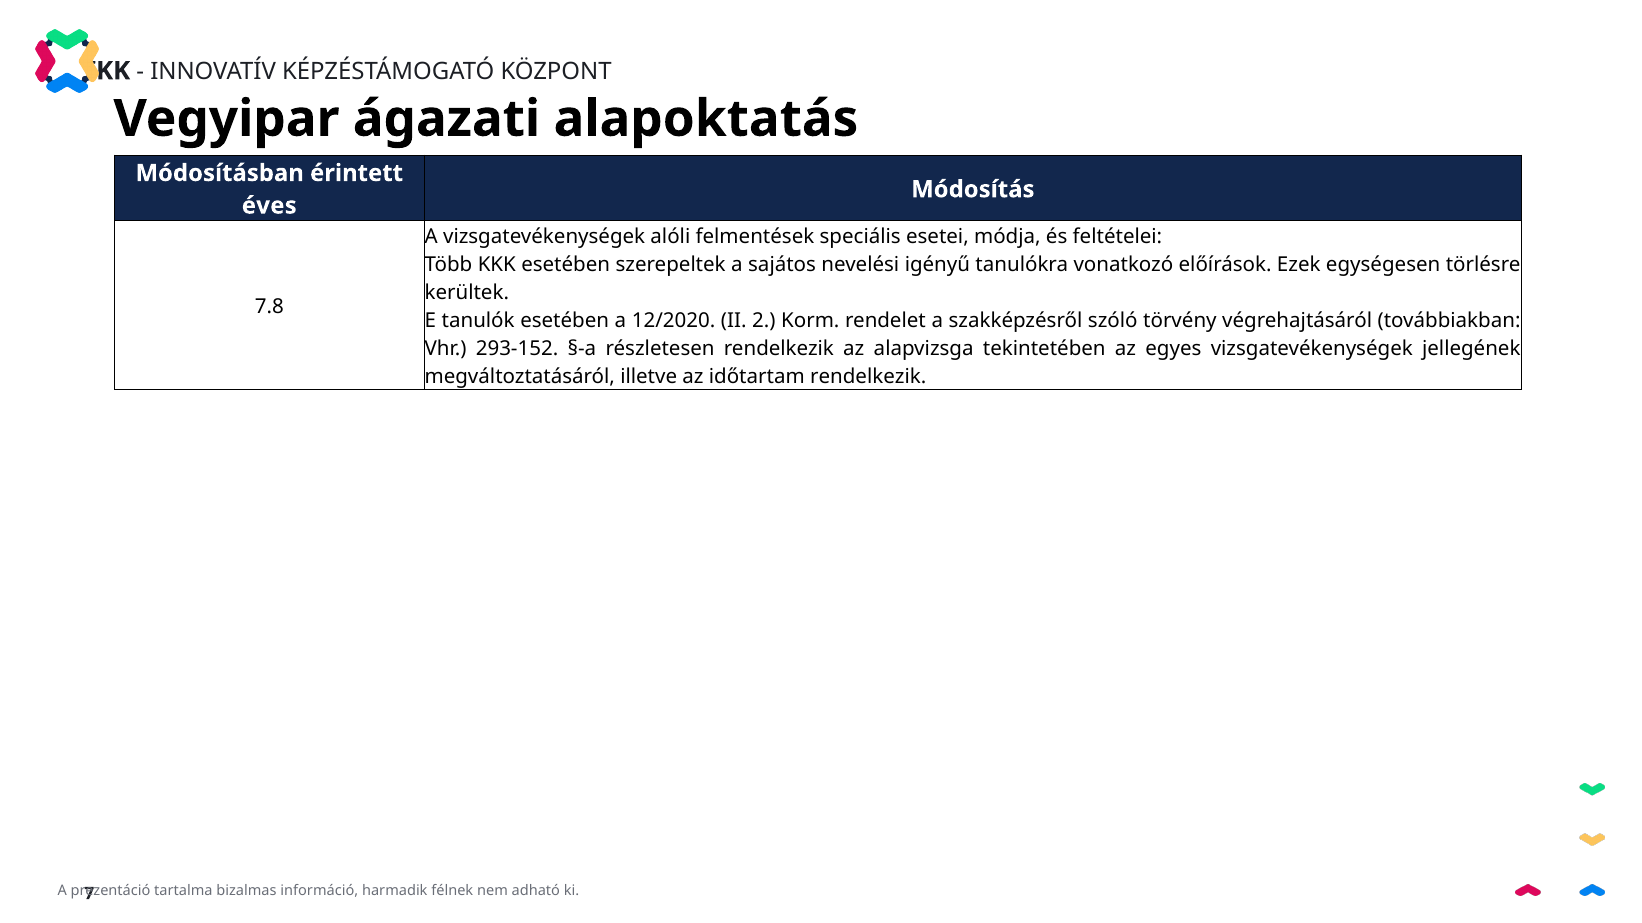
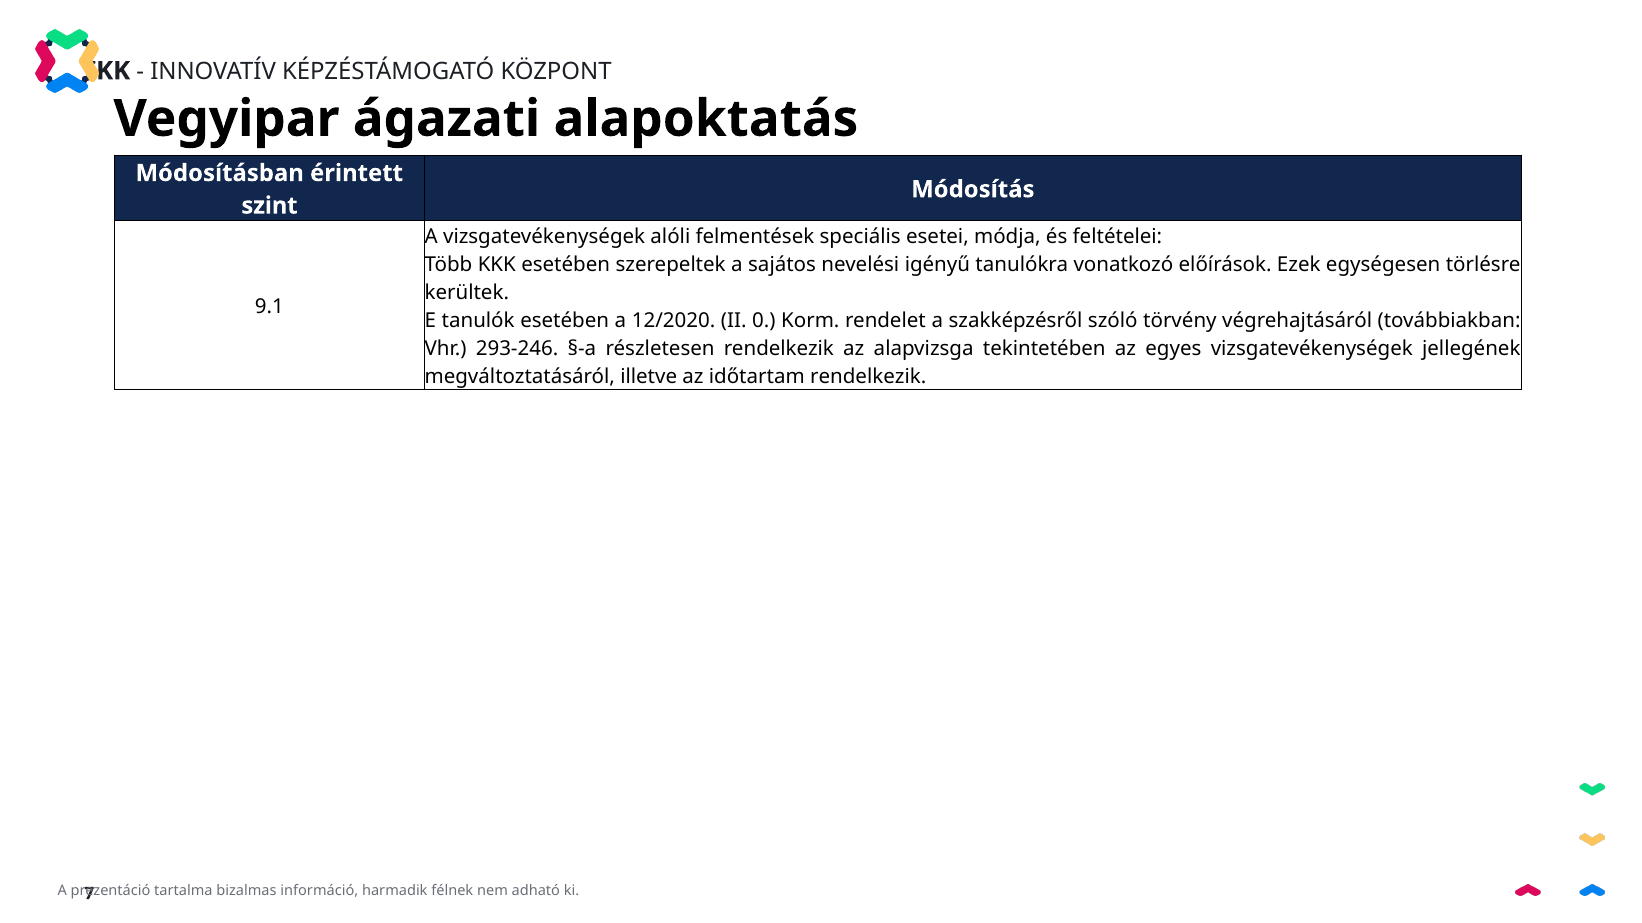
éves: éves -> szint (269, 206)
7.8: 7.8 -> 9.1 (269, 306)
2: 2 -> 0 (764, 320)
293-152: 293-152 -> 293-246 (517, 349)
